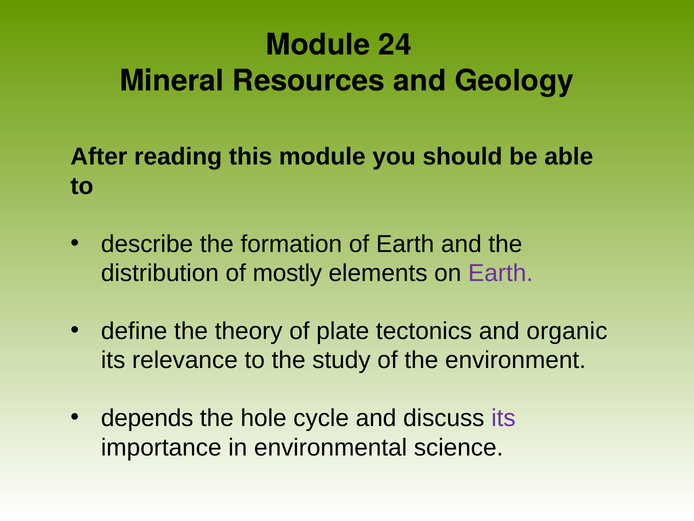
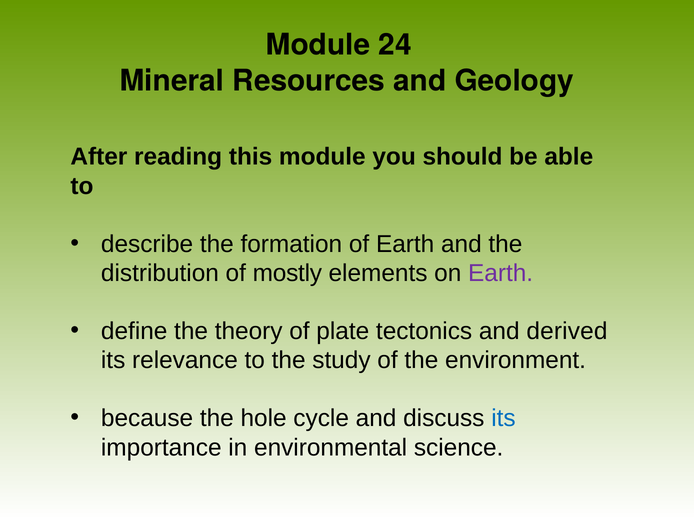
organic: organic -> derived (567, 331)
depends: depends -> because (147, 418)
its colour: purple -> blue (503, 418)
